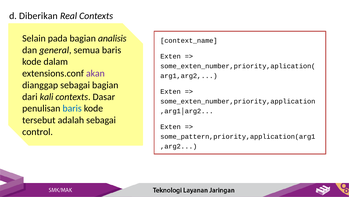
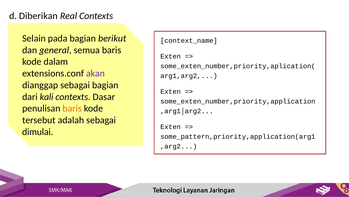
analisis: analisis -> berikut (112, 38)
baris colour: blue -> orange (72, 108)
control: control -> dimulai (38, 131)
